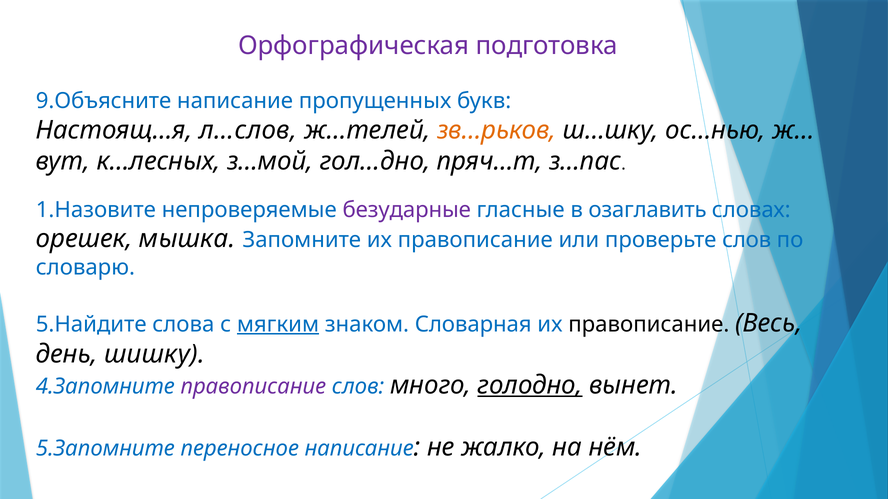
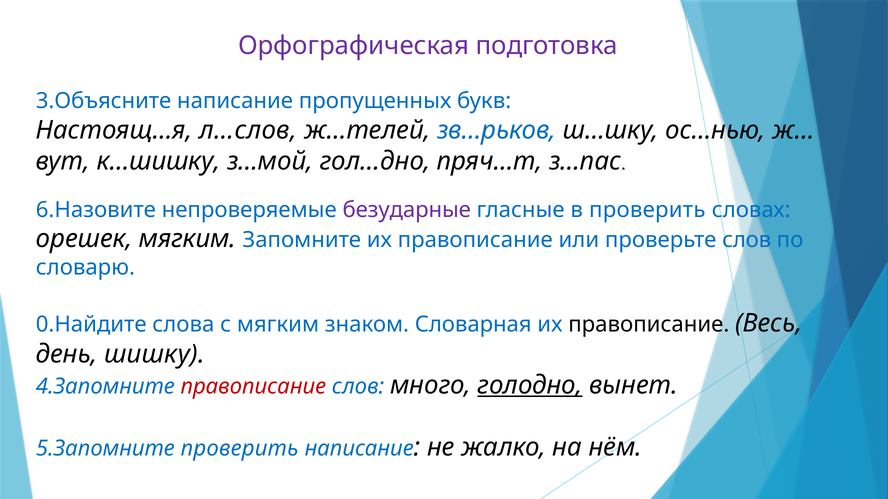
9.Объясните: 9.Объясните -> 3.Объясните (104, 101)
зв…рьков colour: orange -> blue (497, 130)
к…лесных: к…лесных -> к…шишку (159, 161)
1.Назовите: 1.Назовите -> 6.Назовите (96, 210)
в озаглавить: озаглавить -> проверить (647, 210)
орешек мышка: мышка -> мягким (187, 239)
5.Найдите: 5.Найдите -> 0.Найдите (91, 325)
мягким underline: present -> none (278, 325)
правописание colour: purple -> red (253, 387)
5.Запомните переносное: переносное -> проверить (240, 449)
